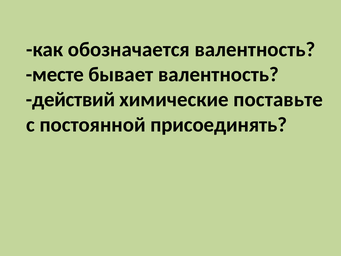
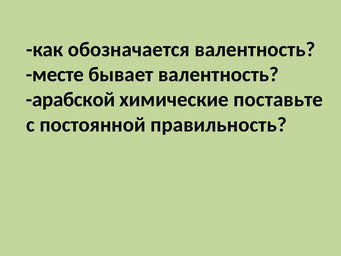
действий: действий -> арабской (71, 100)
присоединять: присоединять -> правильность (219, 125)
